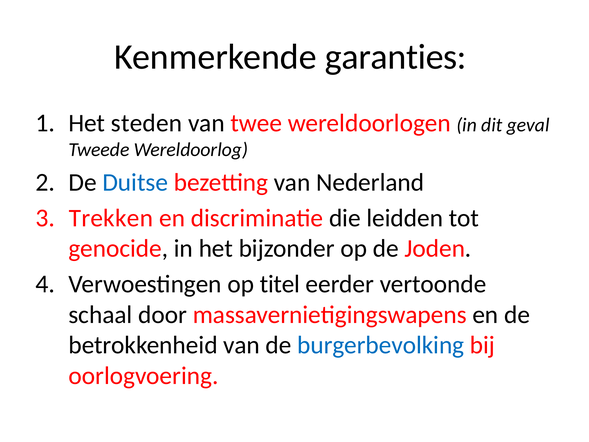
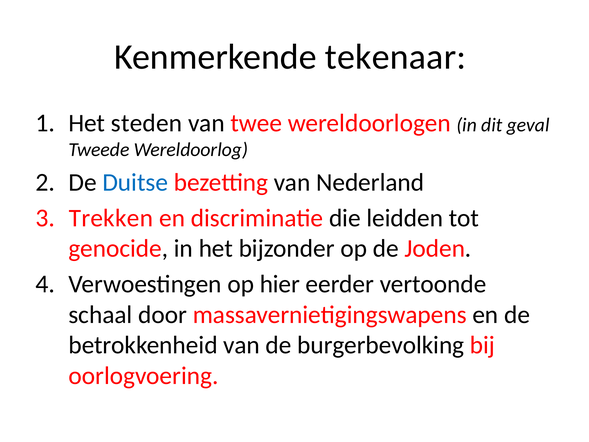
garanties: garanties -> tekenaar (395, 57)
titel: titel -> hier (280, 284)
burgerbevolking colour: blue -> black (381, 345)
